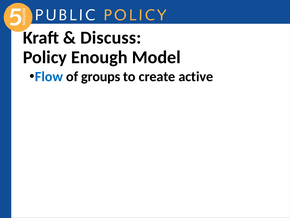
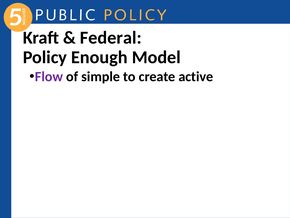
Discuss: Discuss -> Federal (111, 38)
Flow colour: blue -> purple (49, 76)
groups: groups -> simple (101, 76)
